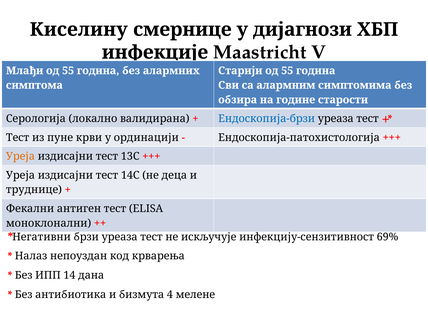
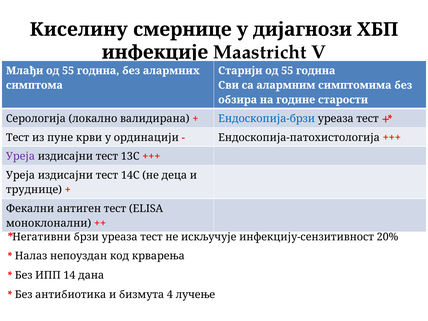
Уреја colour: orange -> purple (20, 156)
69%: 69% -> 20% (388, 237)
мелене: мелене -> лучење (195, 295)
